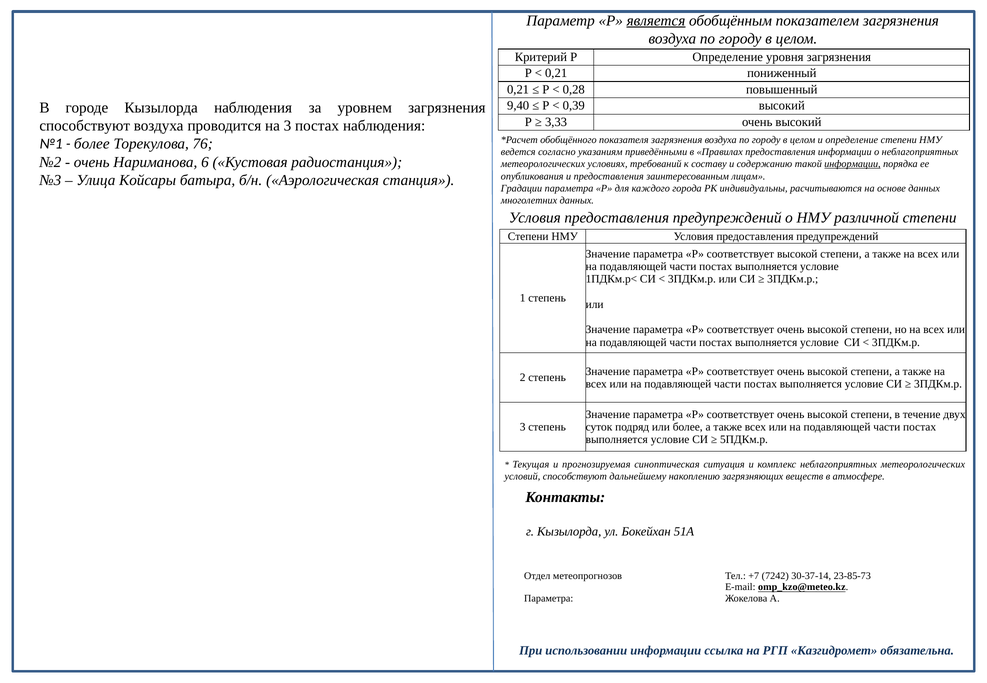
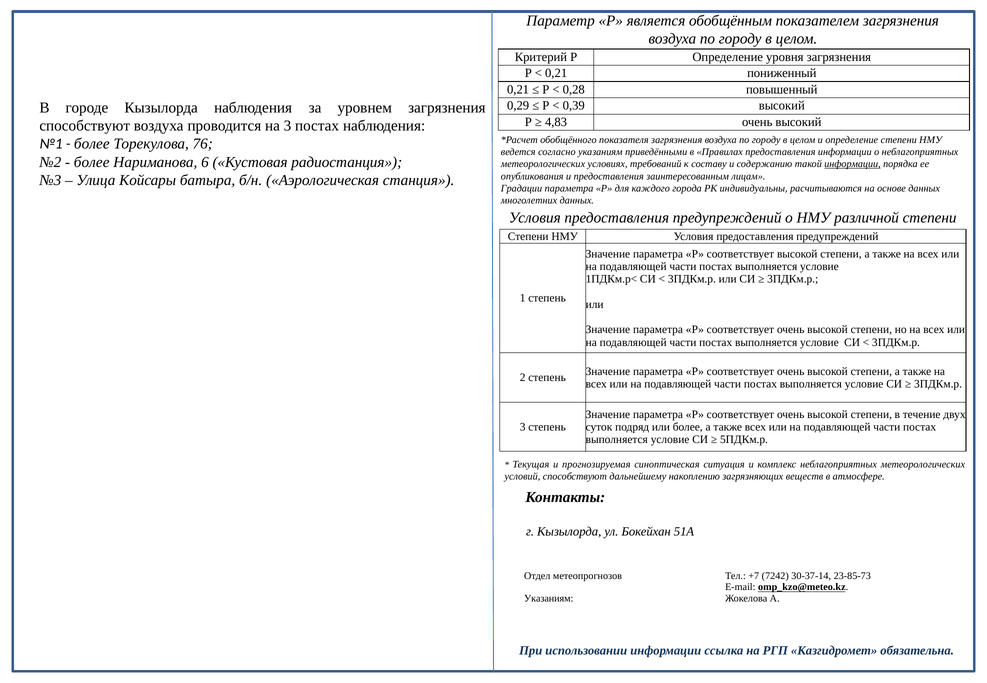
является underline: present -> none (656, 21)
9,40: 9,40 -> 0,29 (518, 106)
3,33: 3,33 -> 4,83 (556, 122)
очень: очень -> более (92, 162)
Параметра: Параметра -> Указаниям (549, 599)
